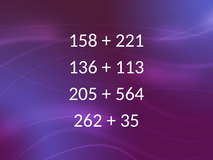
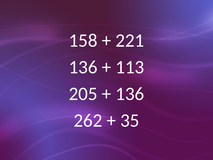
564: 564 -> 136 (130, 94)
